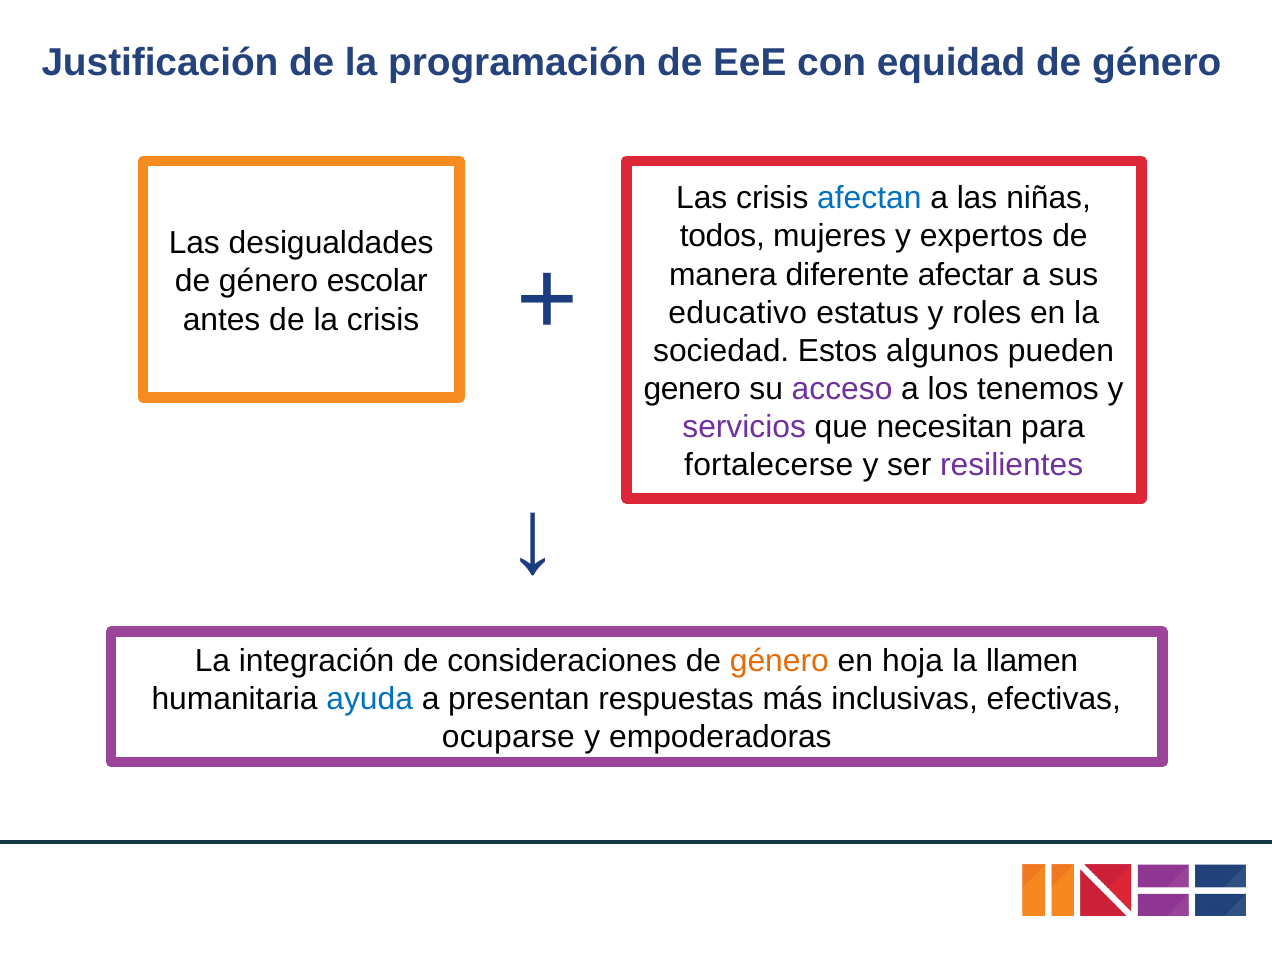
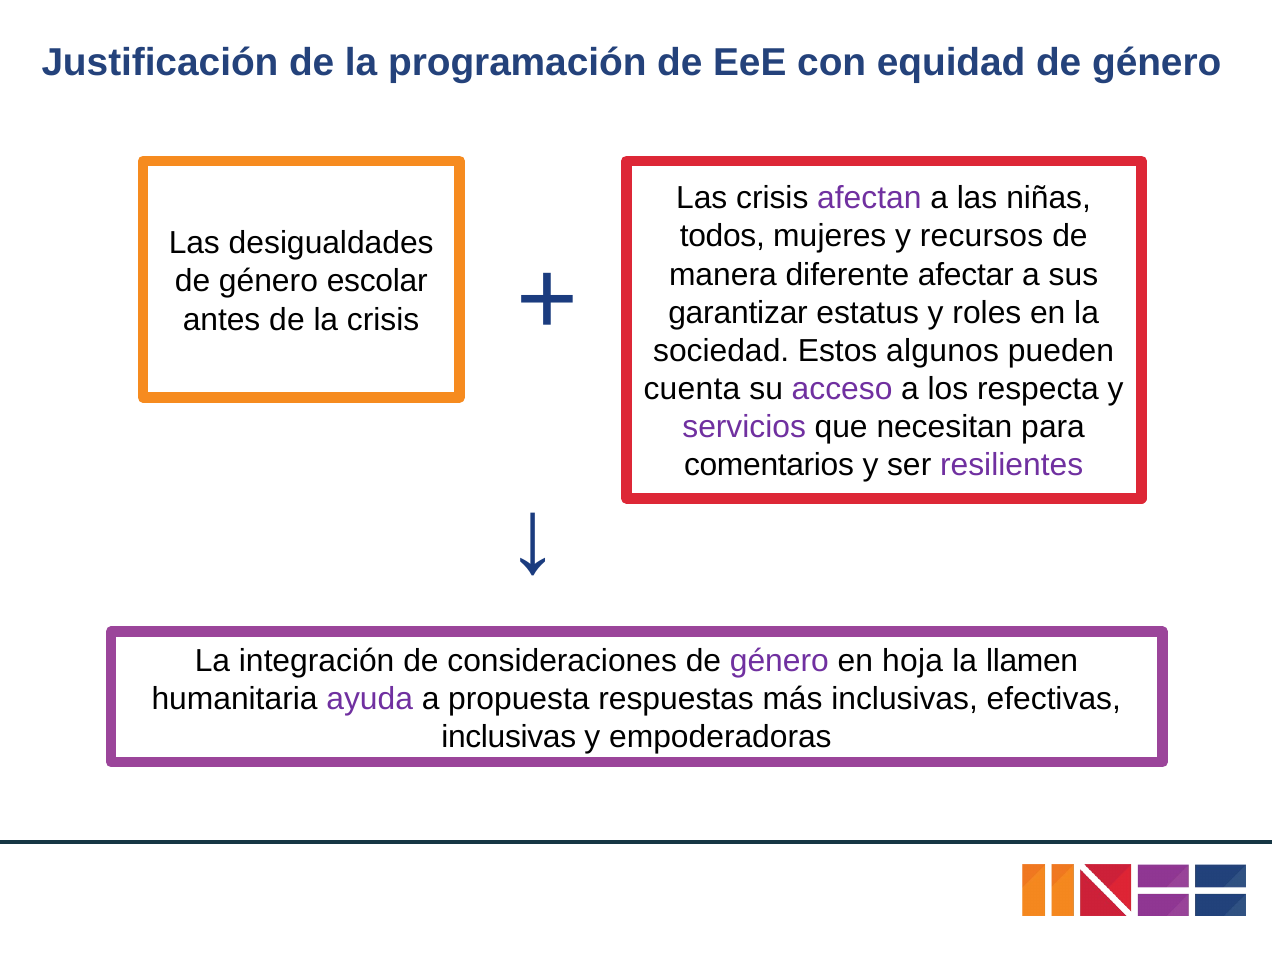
afectan colour: blue -> purple (869, 198)
expertos: expertos -> recursos (982, 236)
educativo: educativo -> garantizar (738, 313)
genero: genero -> cuenta (692, 389)
tenemos: tenemos -> respecta (1038, 389)
fortalecerse: fortalecerse -> comentarios (769, 465)
género colour: orange -> purple (779, 661)
ayuda colour: blue -> purple (370, 699)
presentan: presentan -> propuesta (519, 699)
ocuparse: ocuparse -> inclusivas (509, 737)
